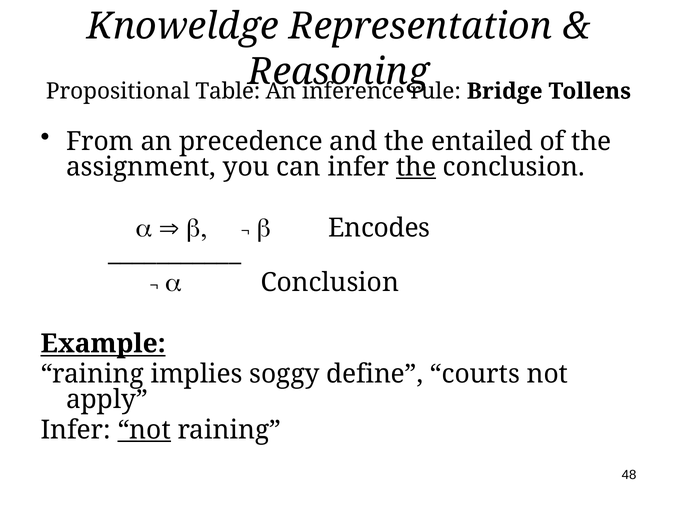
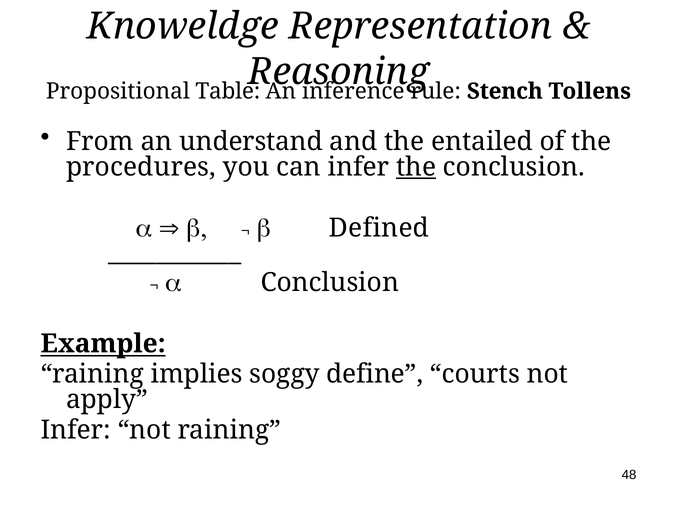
Bridge: Bridge -> Stench (505, 91)
precedence: precedence -> understand (251, 142)
assignment: assignment -> procedures (141, 167)
Encodes: Encodes -> Defined (379, 228)
not underline: present -> none (144, 430)
